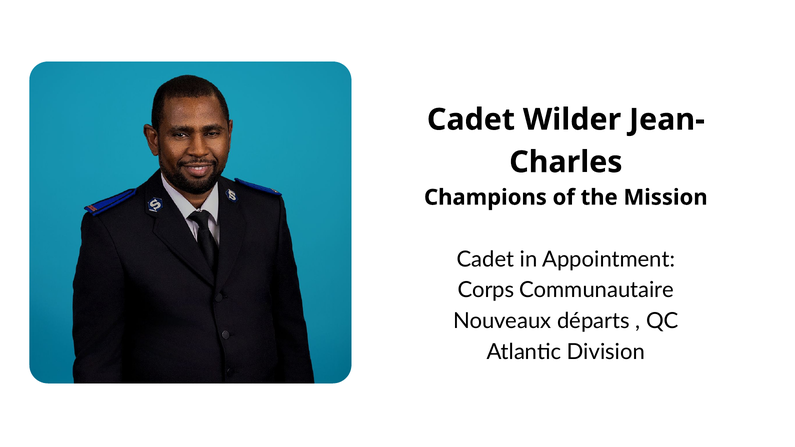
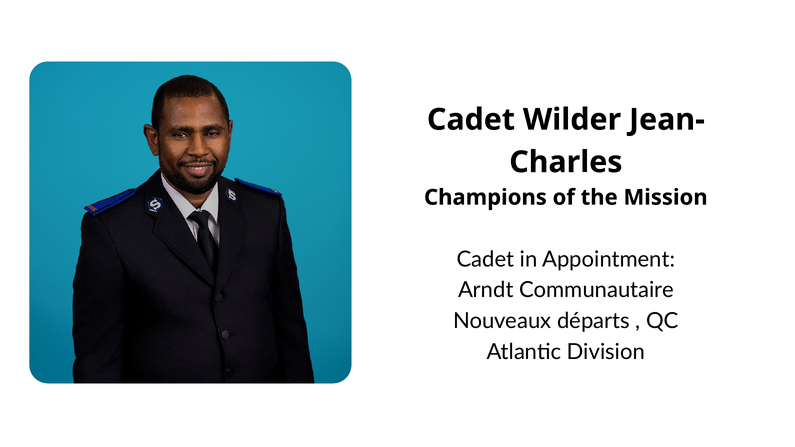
Corps: Corps -> Arndt (486, 290)
